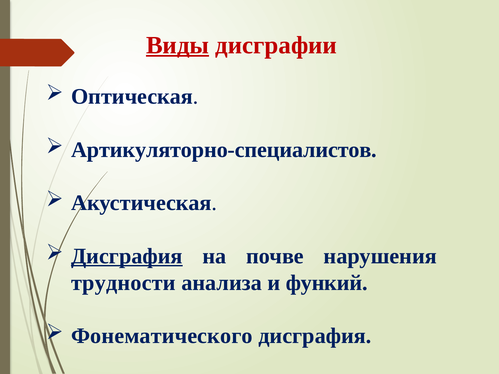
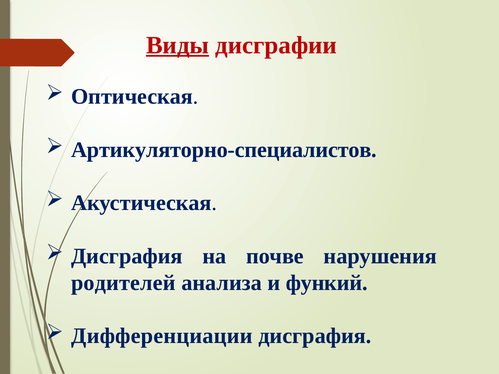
Дисграфия underline: present -> none (127, 256)
трудности: трудности -> родителей (123, 283)
Фонематического: Фонематического -> Дифференциации (162, 336)
